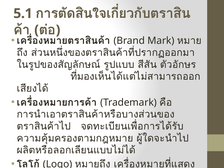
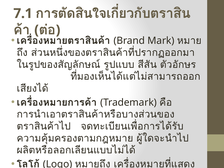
5.1: 5.1 -> 7.1 (23, 13)
